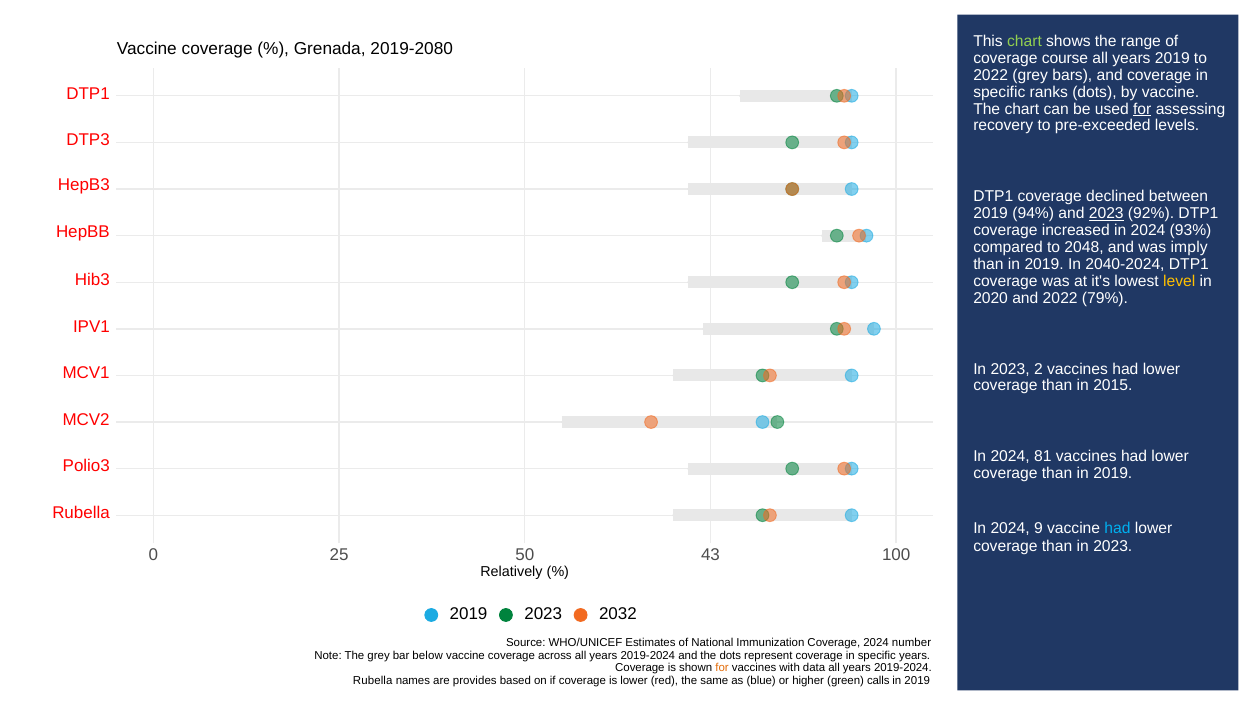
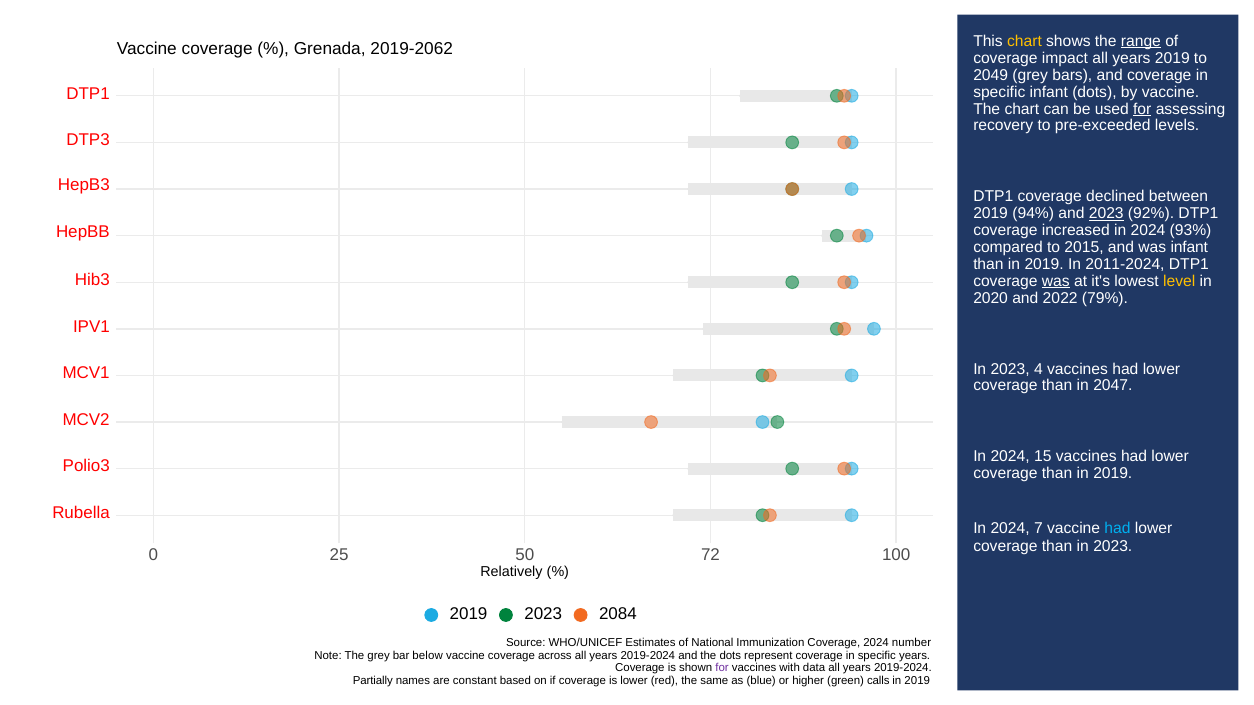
chart colour: light green -> yellow (1024, 41)
range underline: none -> present (1141, 41)
2019-2080: 2019-2080 -> 2019-2062 (412, 49)
course: course -> impact (1065, 58)
2022: 2022 -> 2049 (991, 75)
specific ranks: ranks -> infant (1049, 92)
2048: 2048 -> 2015 (1084, 247)
was imply: imply -> infant (1189, 247)
2040-2024: 2040-2024 -> 2011-2024 (1125, 264)
was underline: none -> present (1056, 281)
2: 2 -> 4 (1038, 369)
2015: 2015 -> 2047 (1113, 386)
81: 81 -> 15 (1043, 457)
9: 9 -> 7 (1038, 528)
43: 43 -> 72 (710, 555)
2032: 2032 -> 2084 (618, 615)
for colour: orange -> purple (722, 668)
Rubella: Rubella -> Partially (373, 681)
provides: provides -> constant (475, 681)
